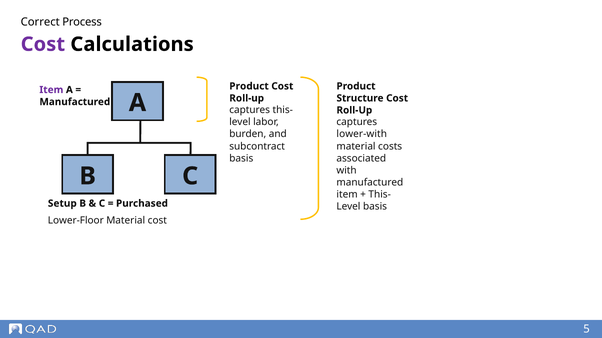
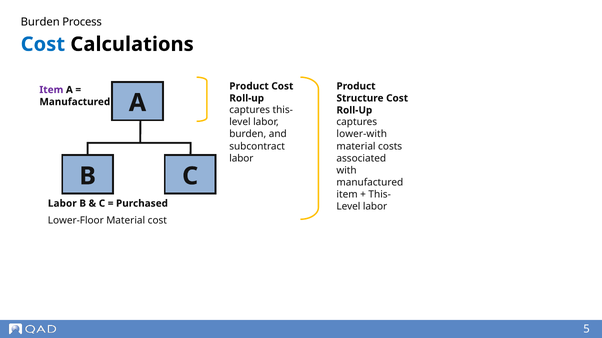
Correct: Correct -> Burden (40, 22)
Cost colour: purple -> blue (43, 44)
basis: basis -> labor (241, 159)
Setup: Setup -> Labor (62, 204)
basis: basis -> labor (375, 207)
